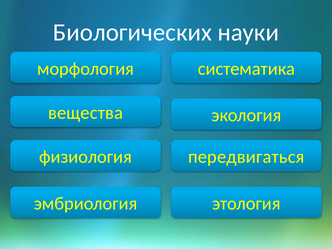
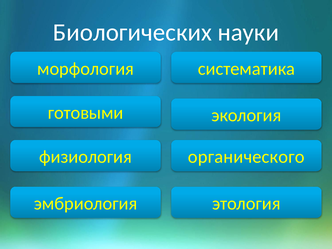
вещества: вещества -> готовыми (86, 113)
передвигаться: передвигаться -> органического (246, 157)
